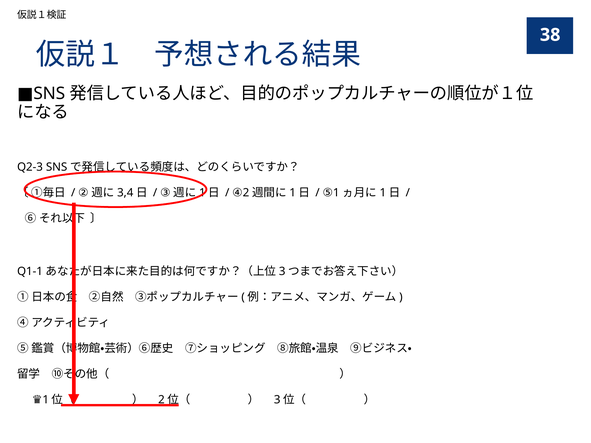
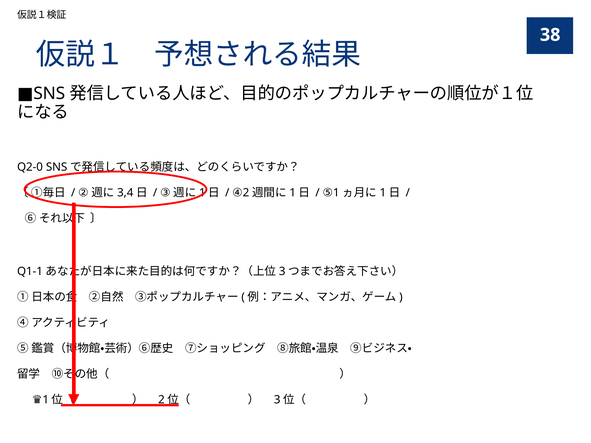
Q2-3: Q2-3 -> Q2-0 (30, 167)
